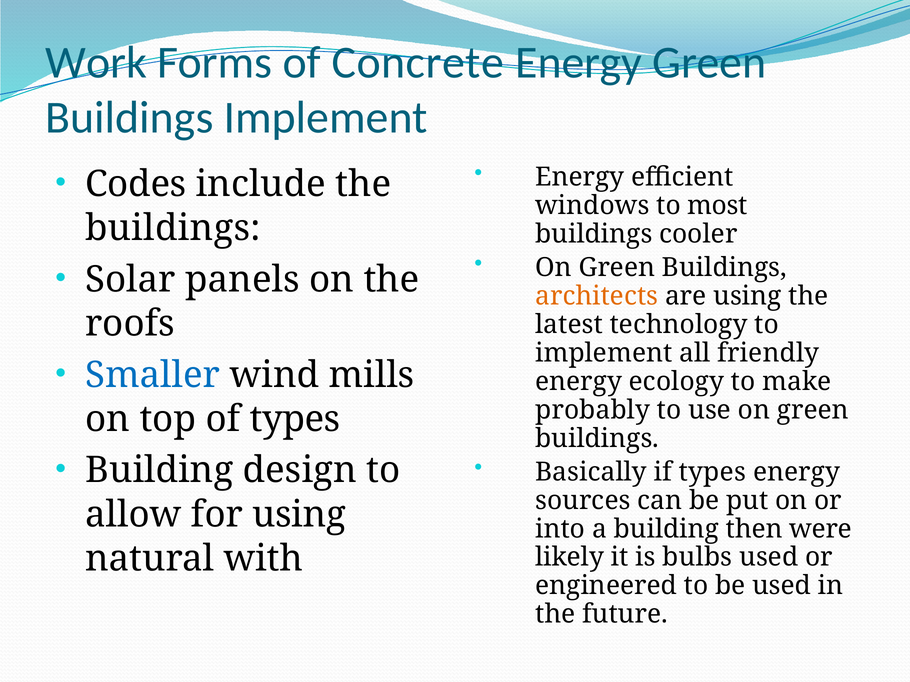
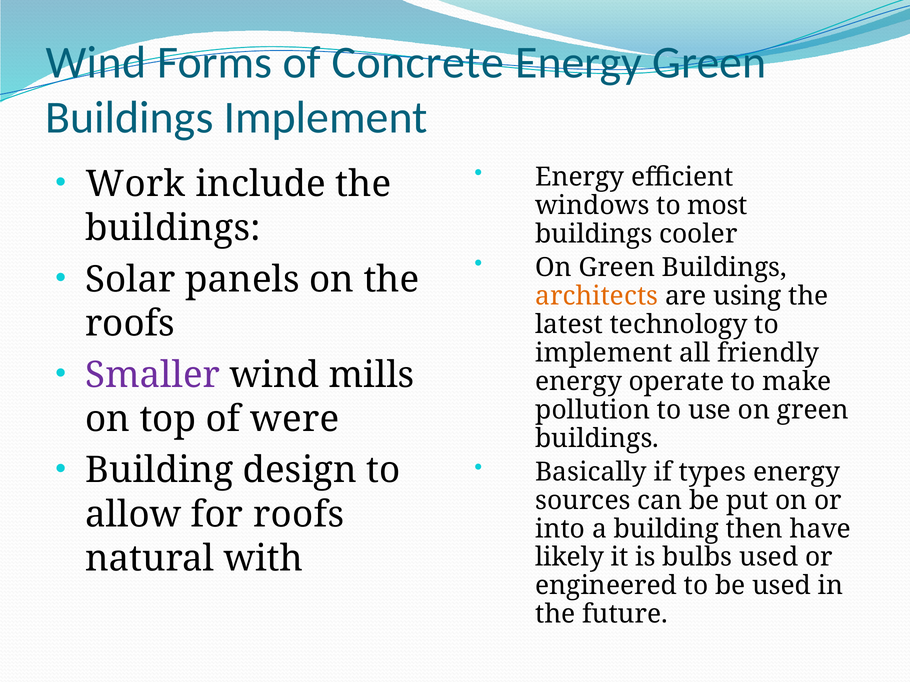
Work: Work -> Wind (96, 62)
Codes: Codes -> Work (135, 184)
Smaller colour: blue -> purple (153, 375)
ecology: ecology -> operate (677, 382)
probably: probably -> pollution (593, 410)
of types: types -> were (295, 419)
for using: using -> roofs (299, 515)
were: were -> have (820, 529)
